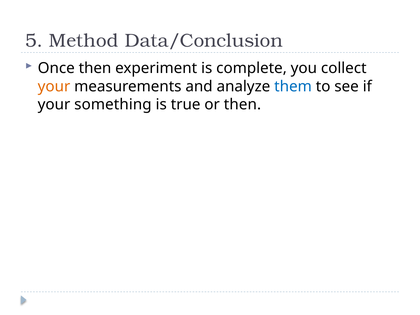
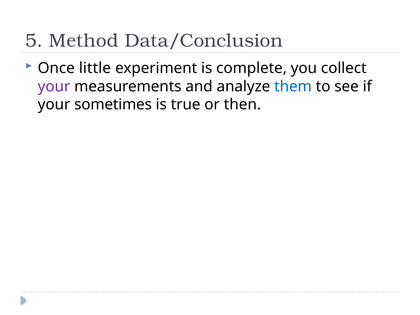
Once then: then -> little (95, 68)
your colour: orange -> purple (54, 86)
something: something -> sometimes (113, 105)
